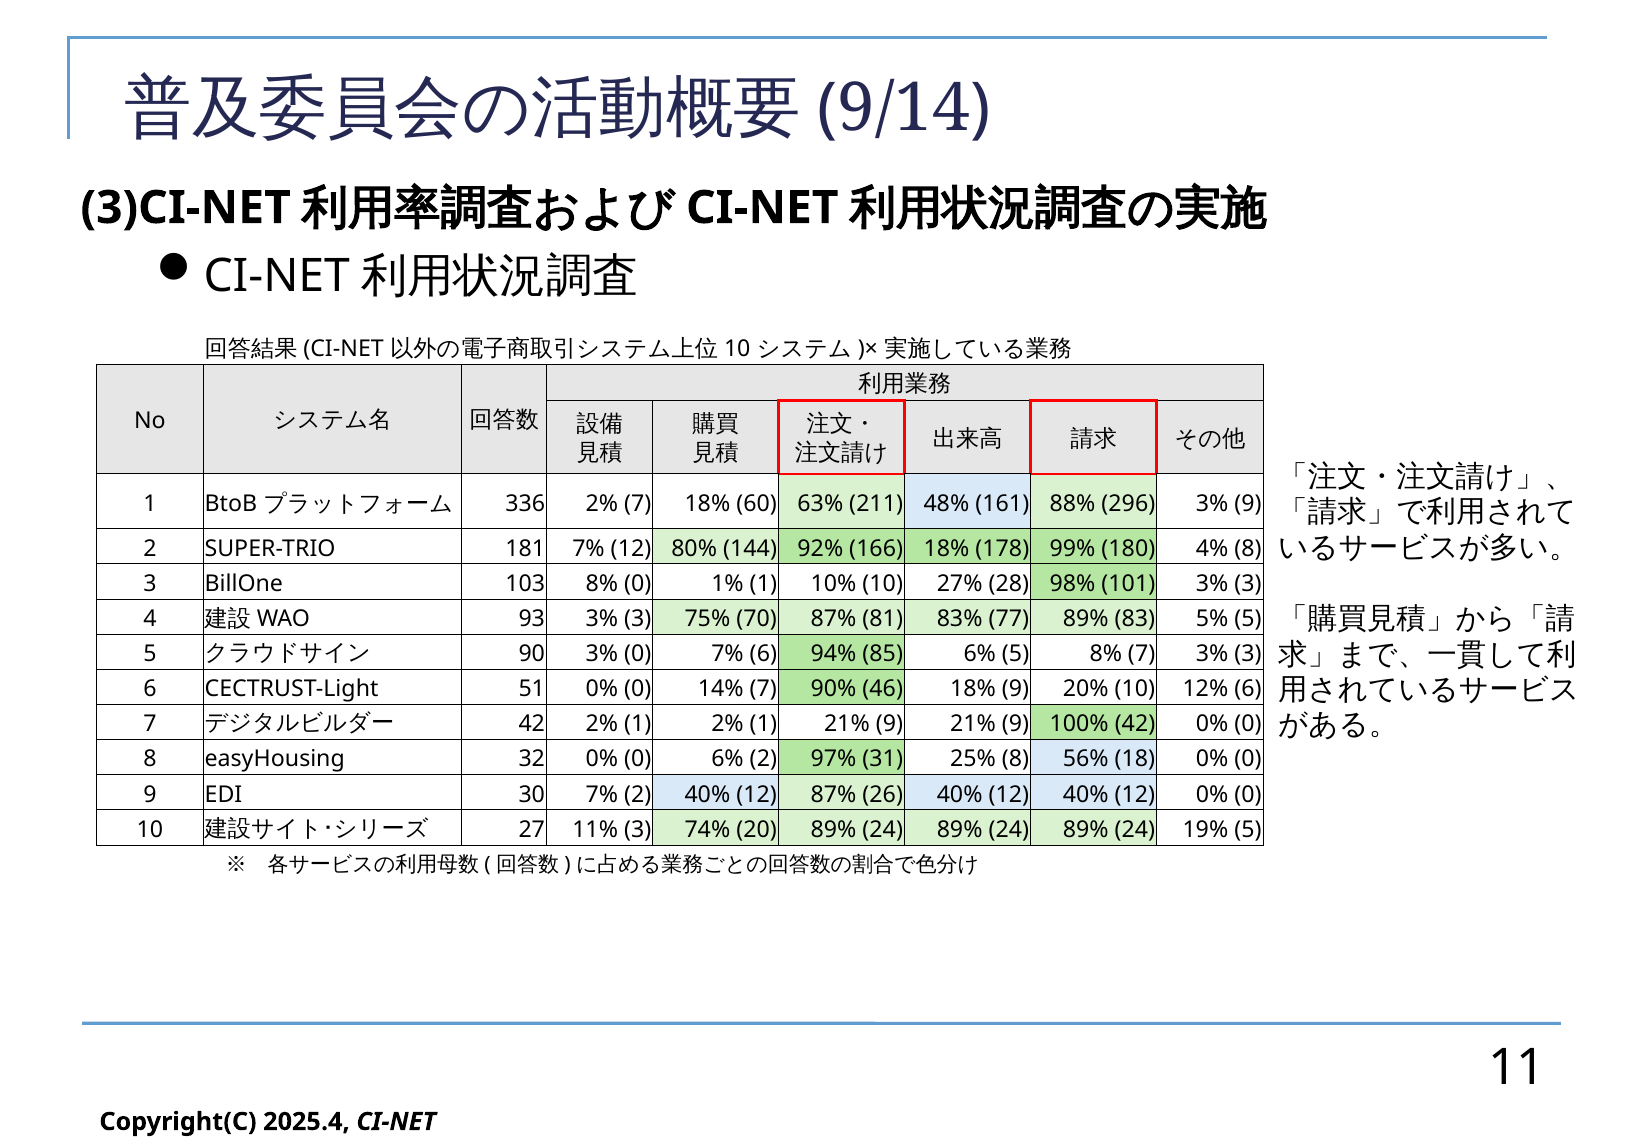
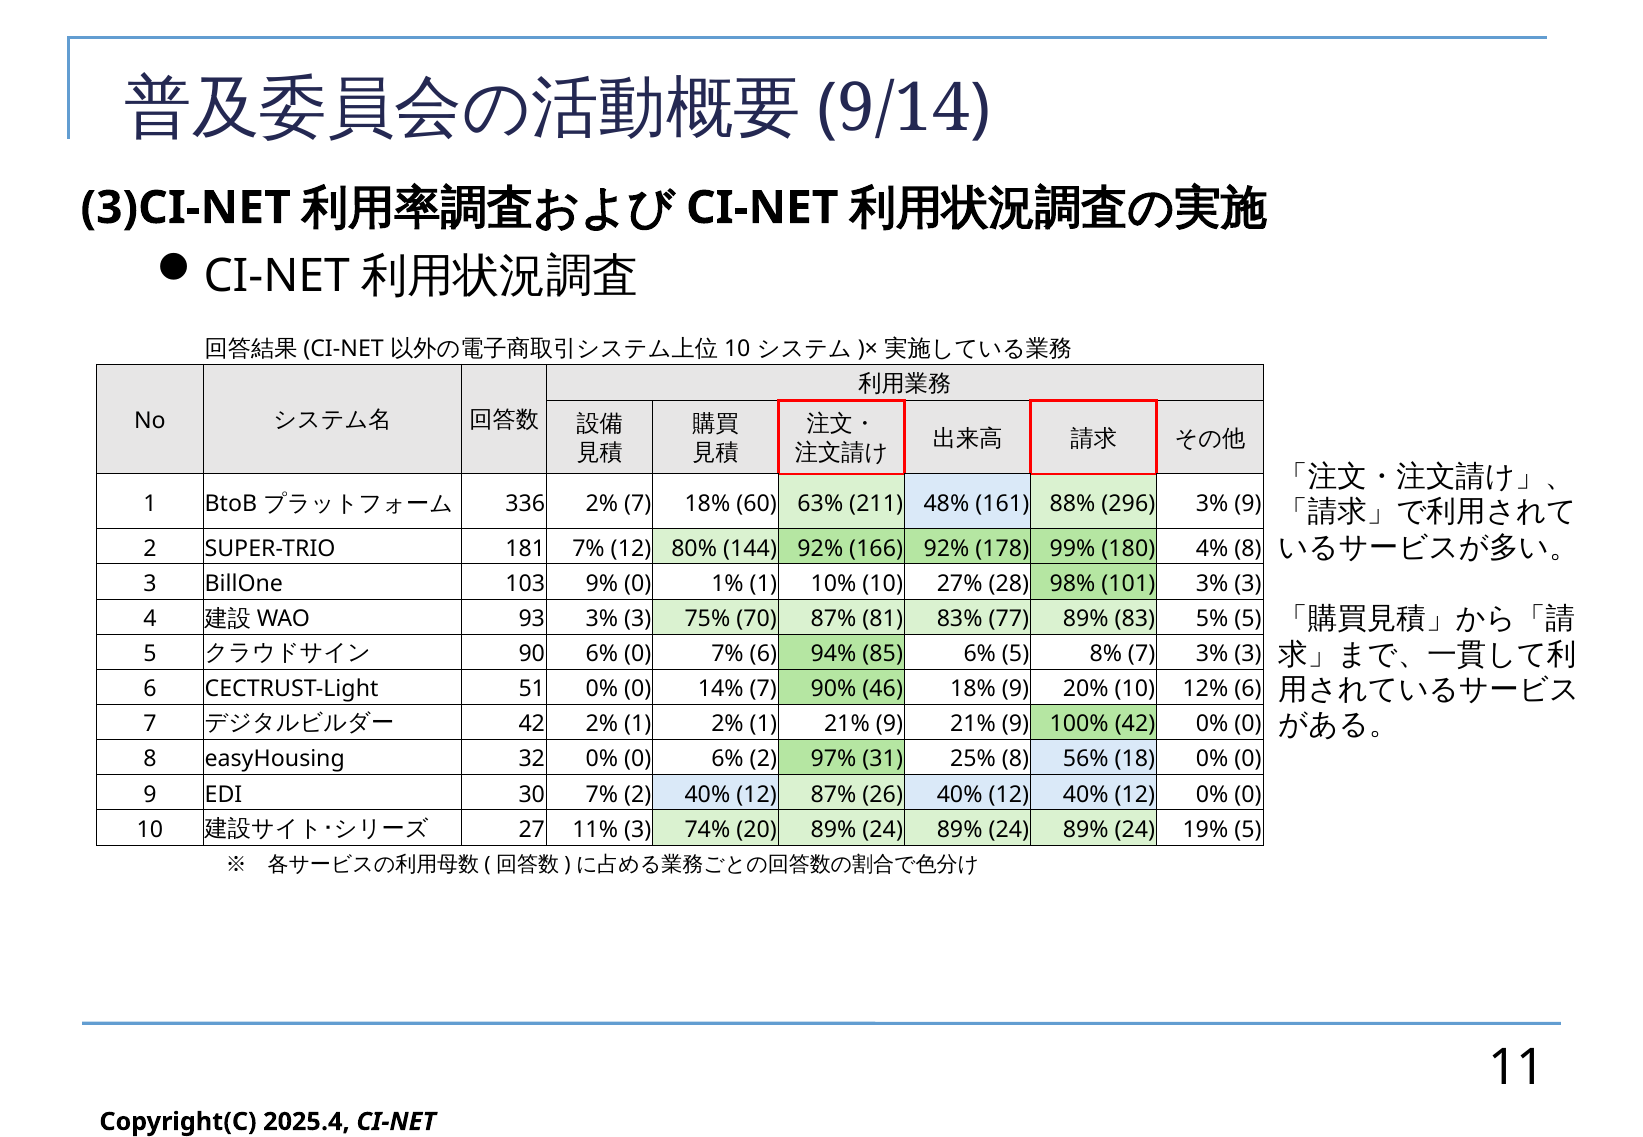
166 18%: 18% -> 92% (946, 549)
103 8%: 8% -> 9% (602, 584)
90 3%: 3% -> 6% (602, 654)
